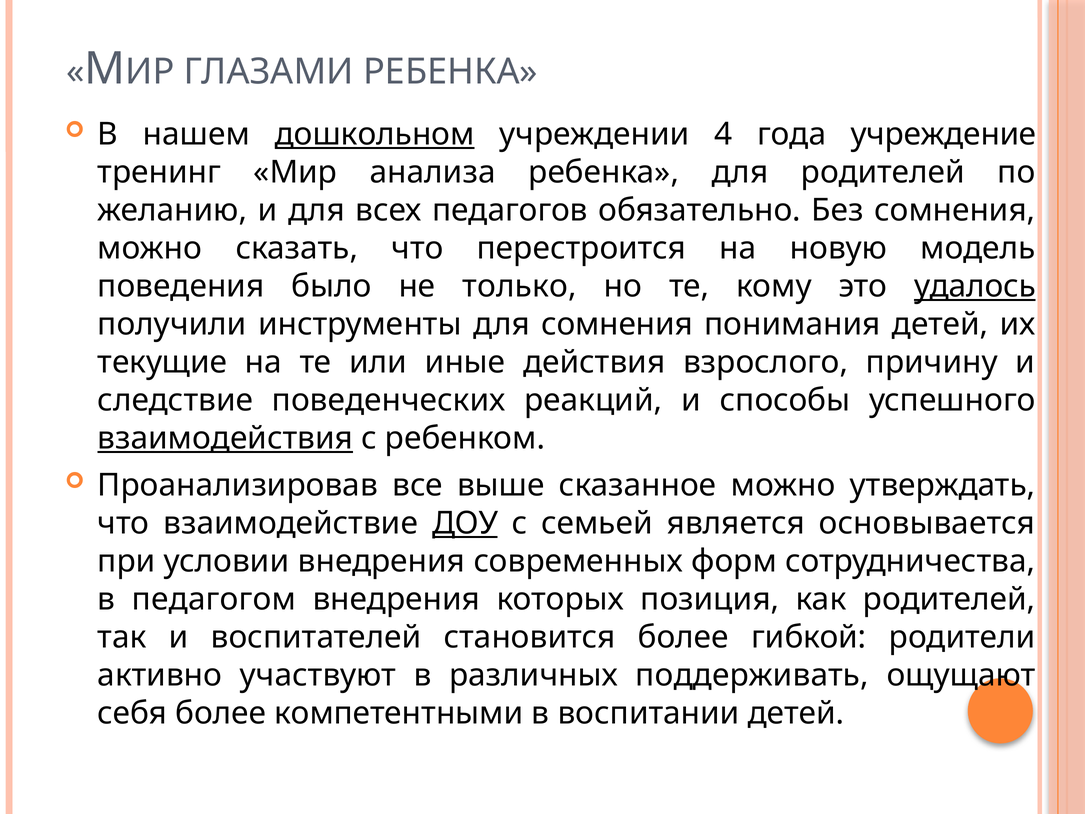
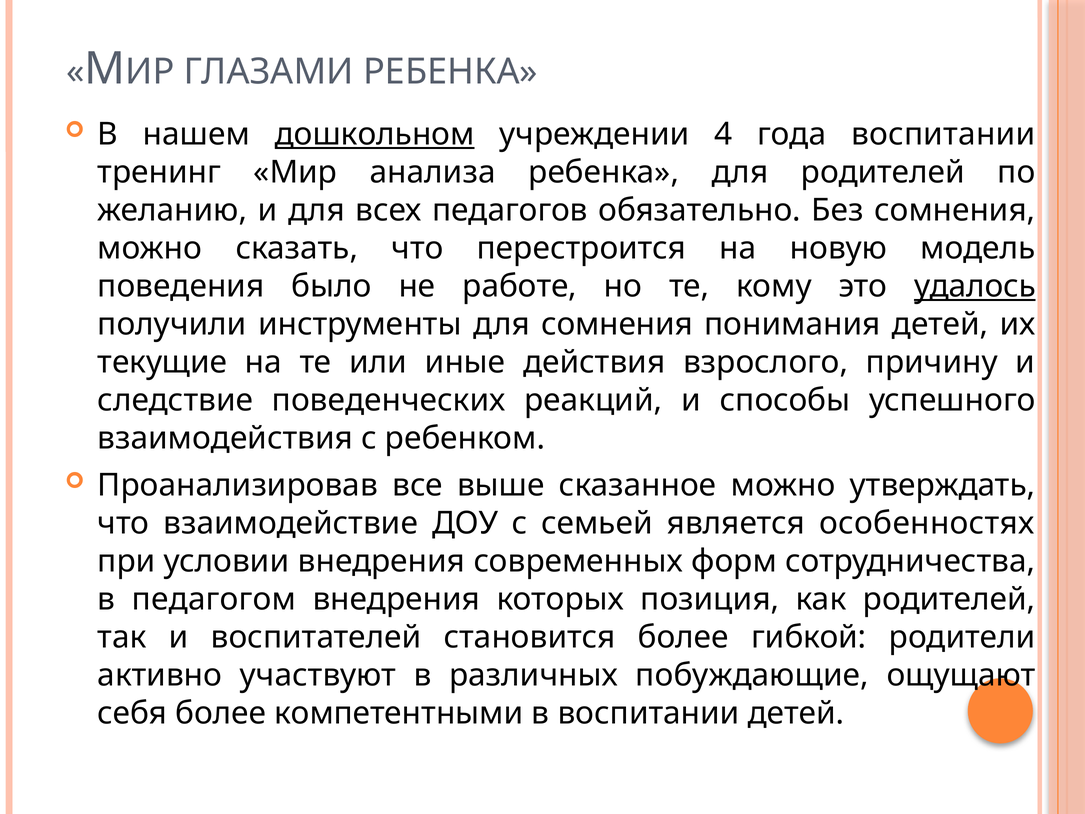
года учреждение: учреждение -> воспитании (943, 134)
только: только -> работе (520, 286)
взаимодействия underline: present -> none (225, 438)
ДОУ underline: present -> none (465, 523)
основывается: основывается -> особенностях (927, 523)
поддерживать: поддерживать -> побуждающие (752, 675)
